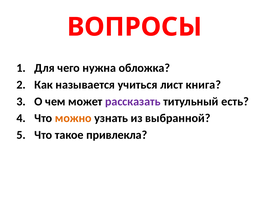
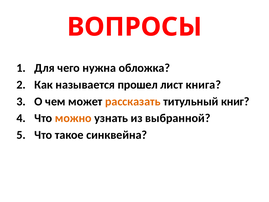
учиться: учиться -> прошел (138, 85)
рассказать colour: purple -> orange (133, 101)
есть: есть -> книг (235, 101)
привлекла: привлекла -> синквейна (117, 135)
